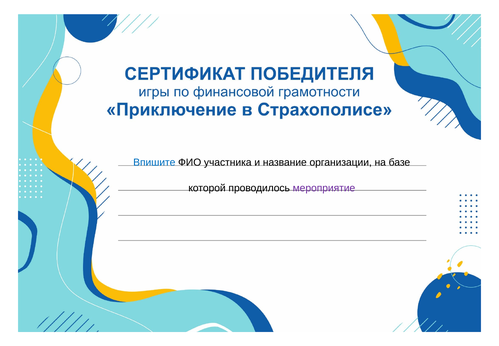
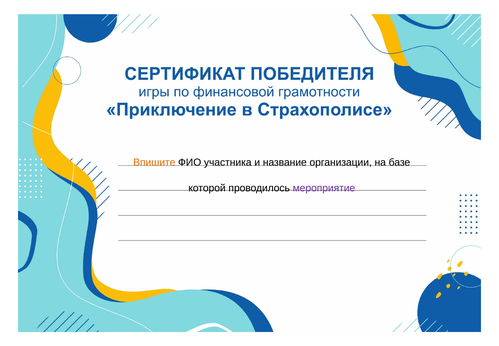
Впишите colour: blue -> orange (154, 162)
